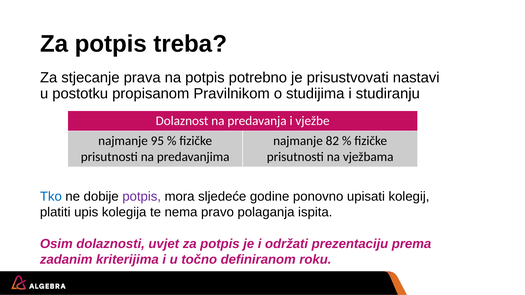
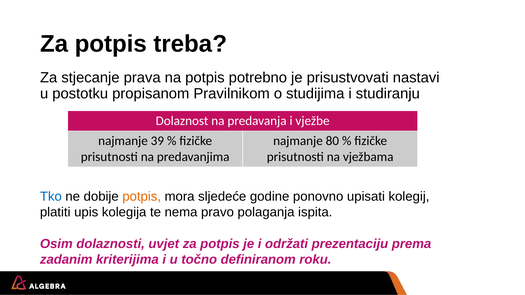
95: 95 -> 39 (157, 141)
82: 82 -> 80 (332, 141)
potpis colour: purple -> orange (142, 197)
